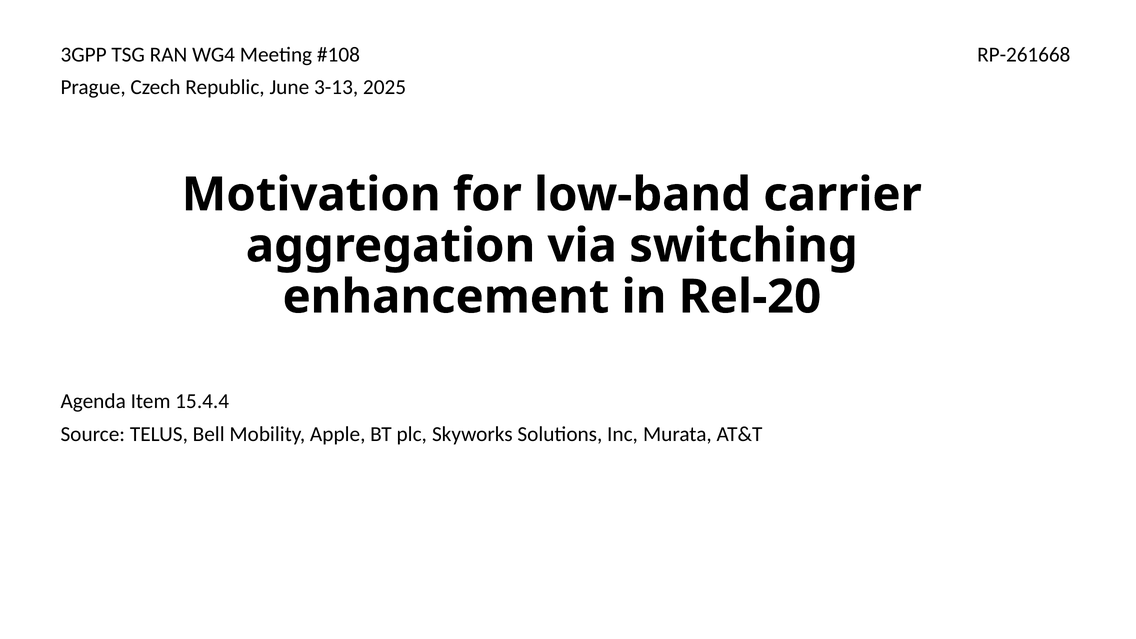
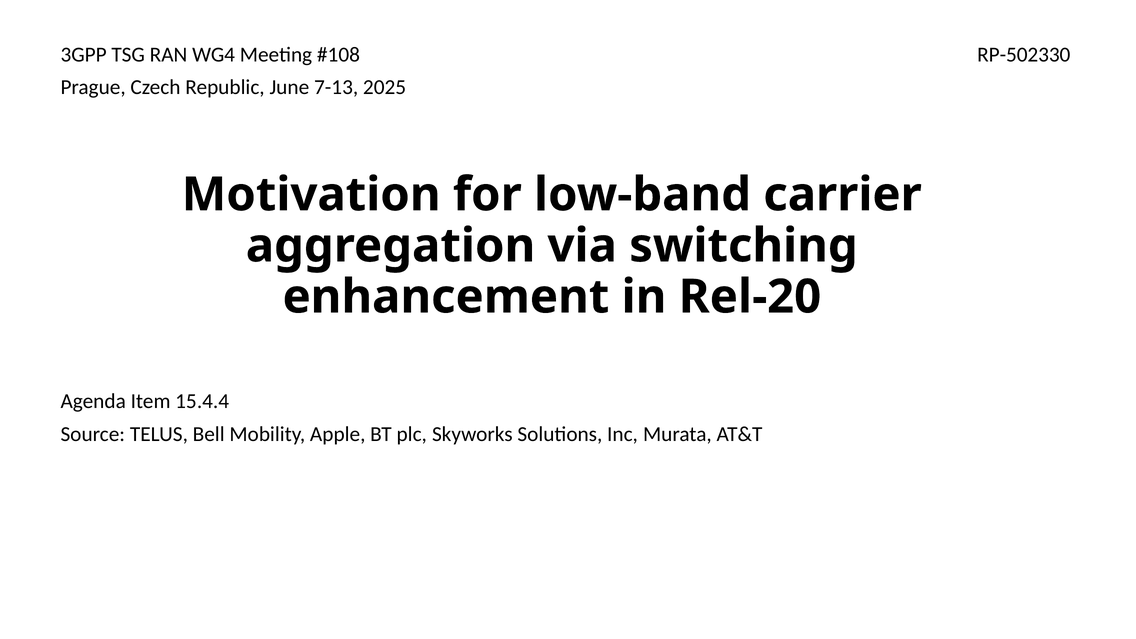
RP-261668: RP-261668 -> RP-502330 (1024, 55)
3-13: 3-13 -> 7-13 (336, 87)
